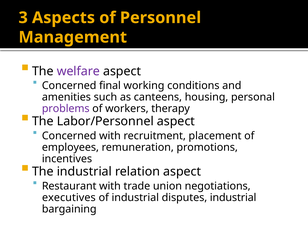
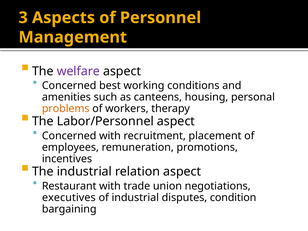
final: final -> best (110, 86)
problems colour: purple -> orange (66, 109)
disputes industrial: industrial -> condition (233, 198)
